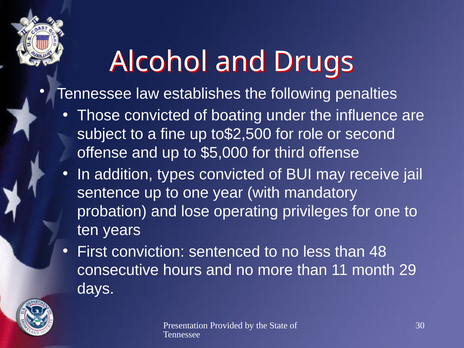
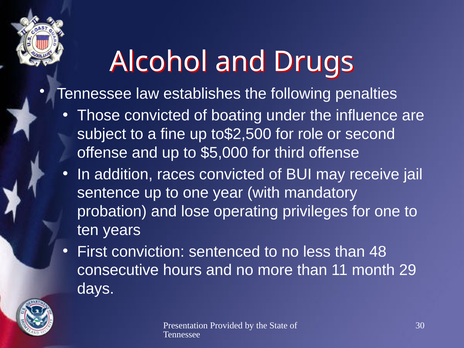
types: types -> races (176, 174)
